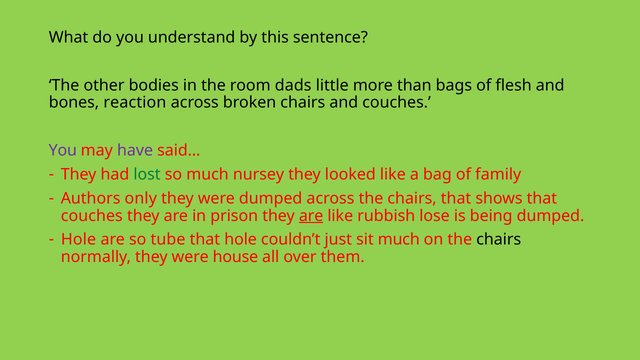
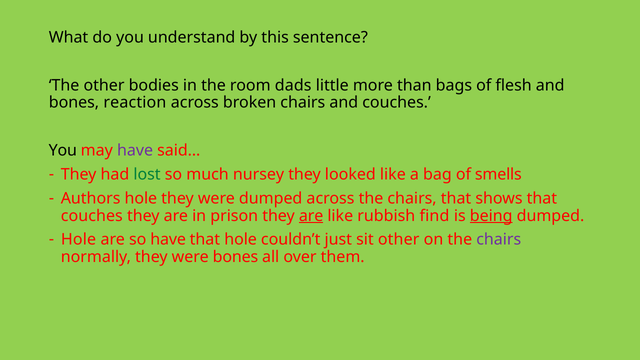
You colour: purple -> black (63, 151)
family: family -> smells (498, 175)
Authors only: only -> hole (141, 198)
lose: lose -> find (434, 216)
being underline: none -> present (491, 216)
so tube: tube -> have (168, 240)
sit much: much -> other (399, 240)
chairs colour: black -> purple (499, 240)
were house: house -> bones (235, 257)
